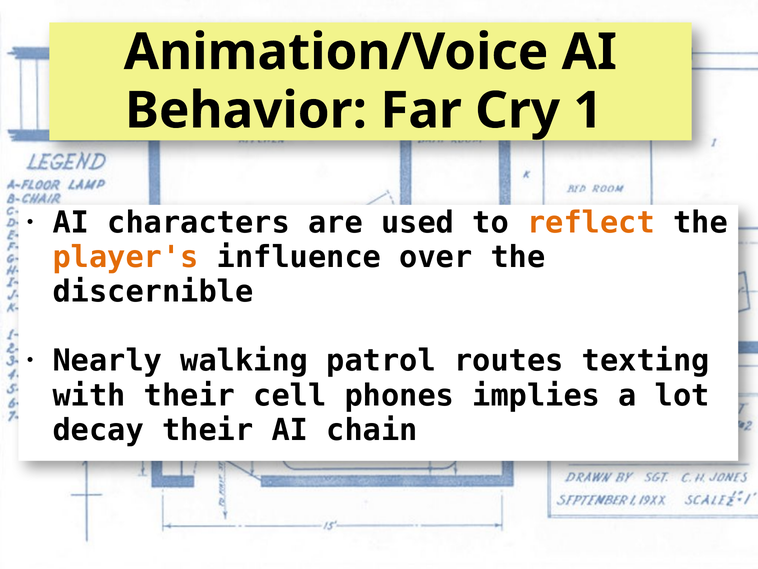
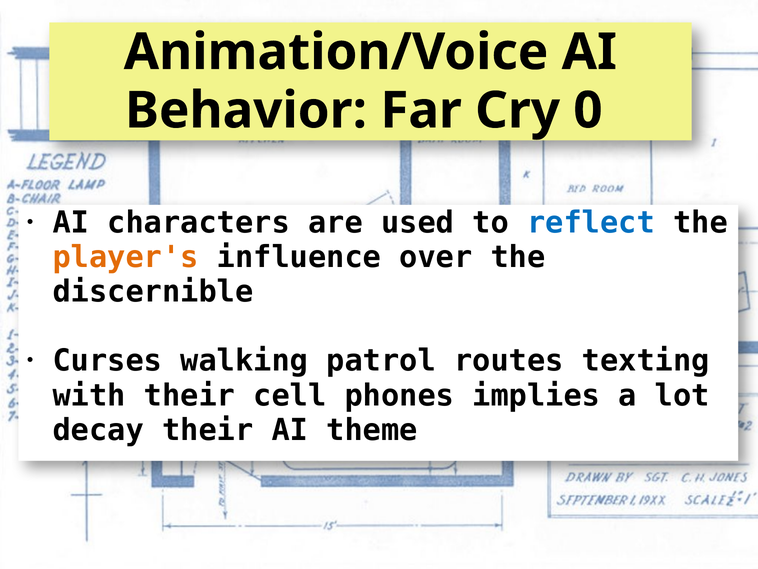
1: 1 -> 0 (588, 110)
reflect colour: orange -> blue (591, 222)
Nearly: Nearly -> Curses (107, 361)
chain: chain -> theme (372, 430)
